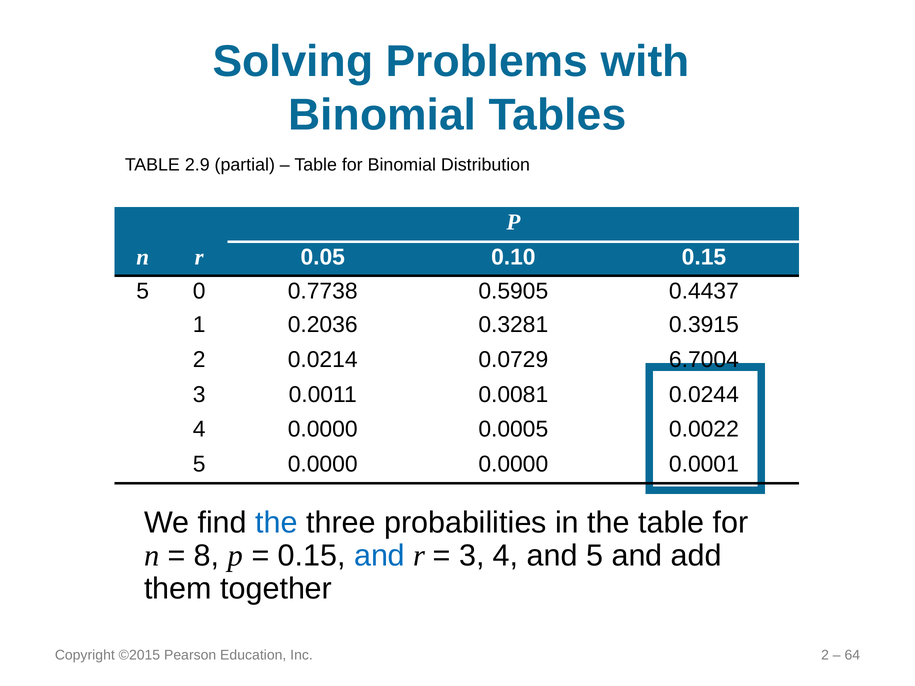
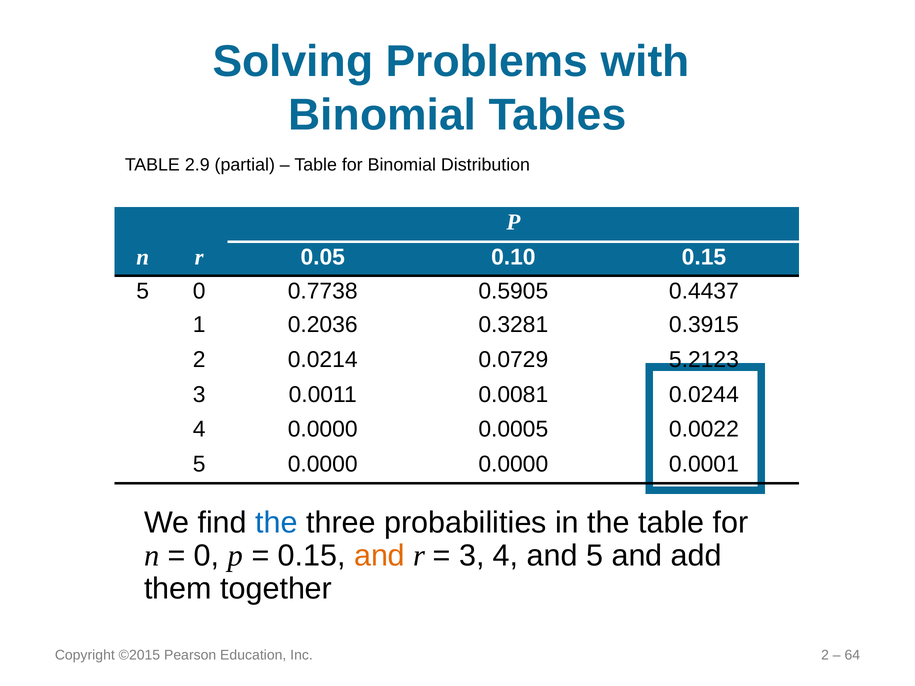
6.7004: 6.7004 -> 5.2123 (704, 360)
8: 8 -> 0 (207, 556)
and colour: blue -> orange (379, 556)
